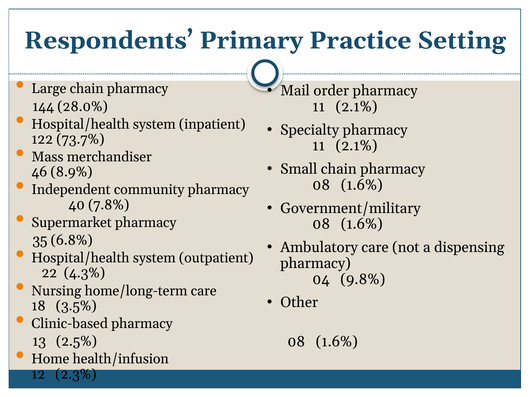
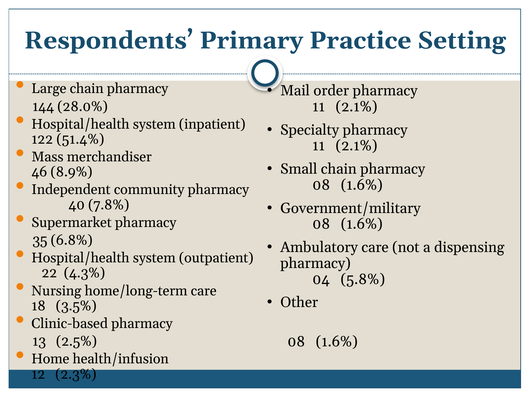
73.7%: 73.7% -> 51.4% (80, 139)
9.8%: 9.8% -> 5.8% (363, 280)
